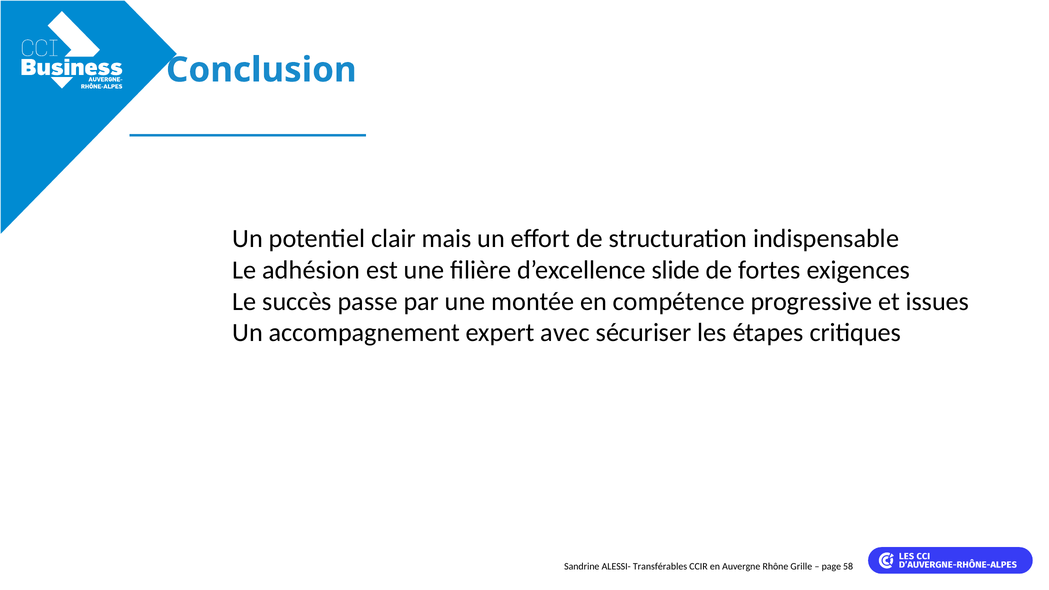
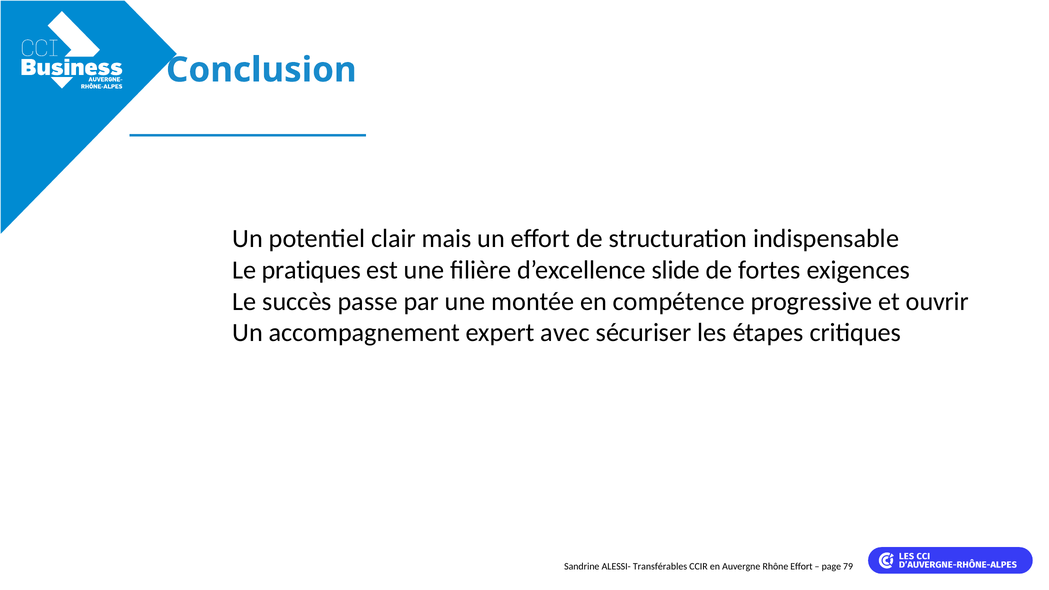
adhésion: adhésion -> pratiques (311, 270)
issues: issues -> ouvrir (937, 301)
Rhône Grille: Grille -> Effort (801, 567)
58: 58 -> 79 (848, 567)
